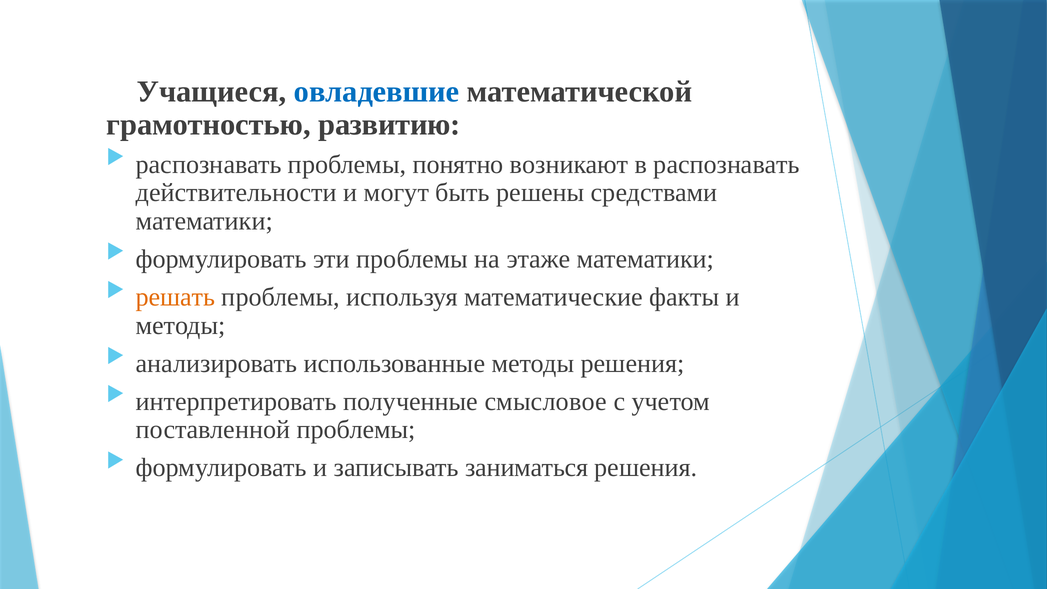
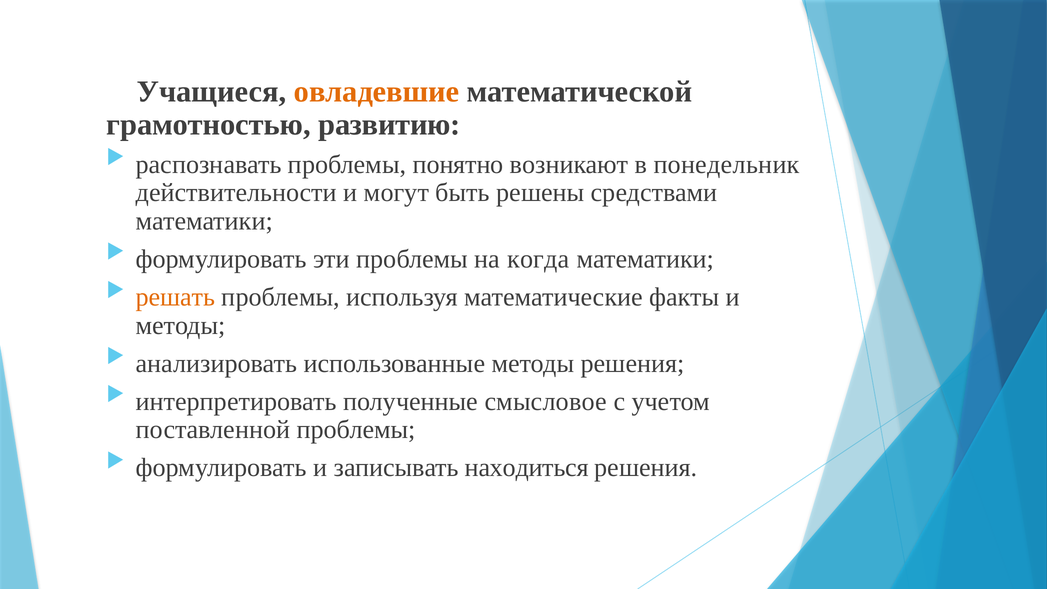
овладевшие colour: blue -> orange (377, 92)
в распознавать: распознавать -> понедельник (726, 164)
этаже: этаже -> когда (538, 259)
заниматься: заниматься -> находиться (527, 468)
